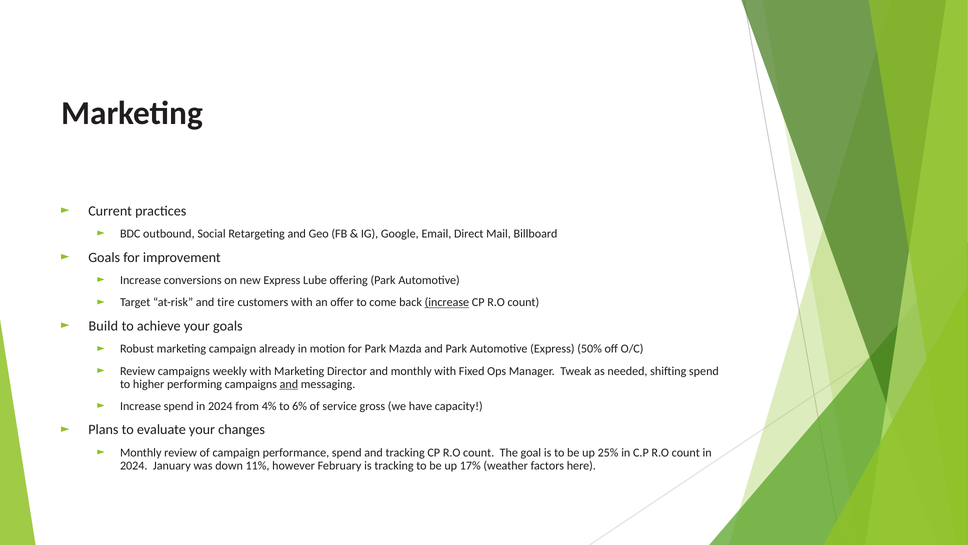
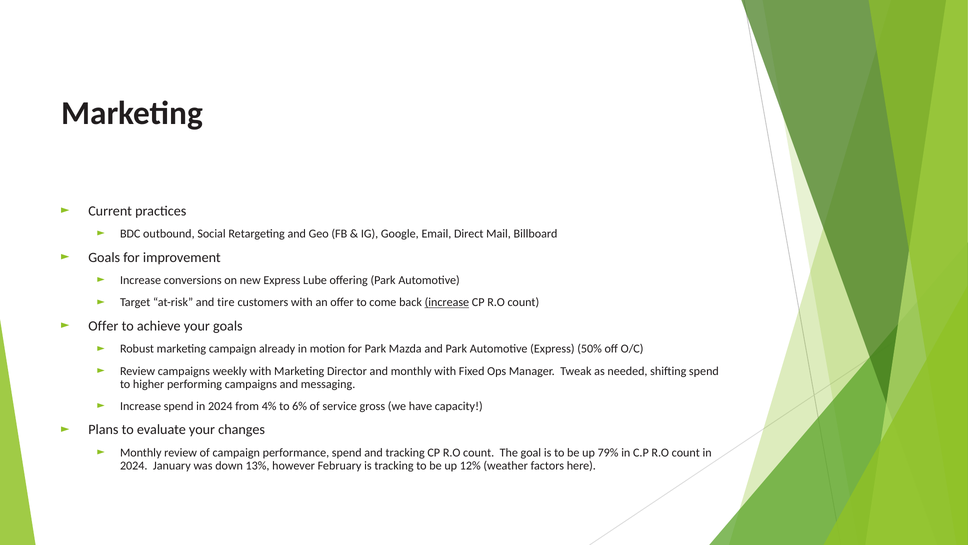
Build: Build -> Offer (103, 326)
and underline: present -> none (289, 384)
25%: 25% -> 79% (608, 452)
11%: 11% -> 13% (258, 465)
17%: 17% -> 12% (470, 465)
